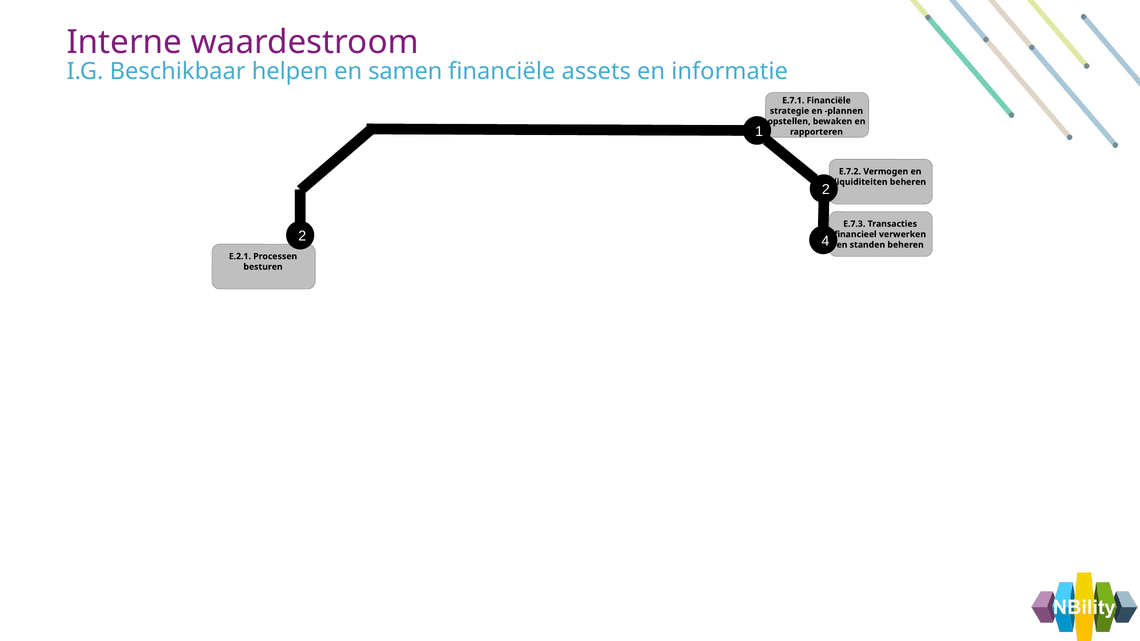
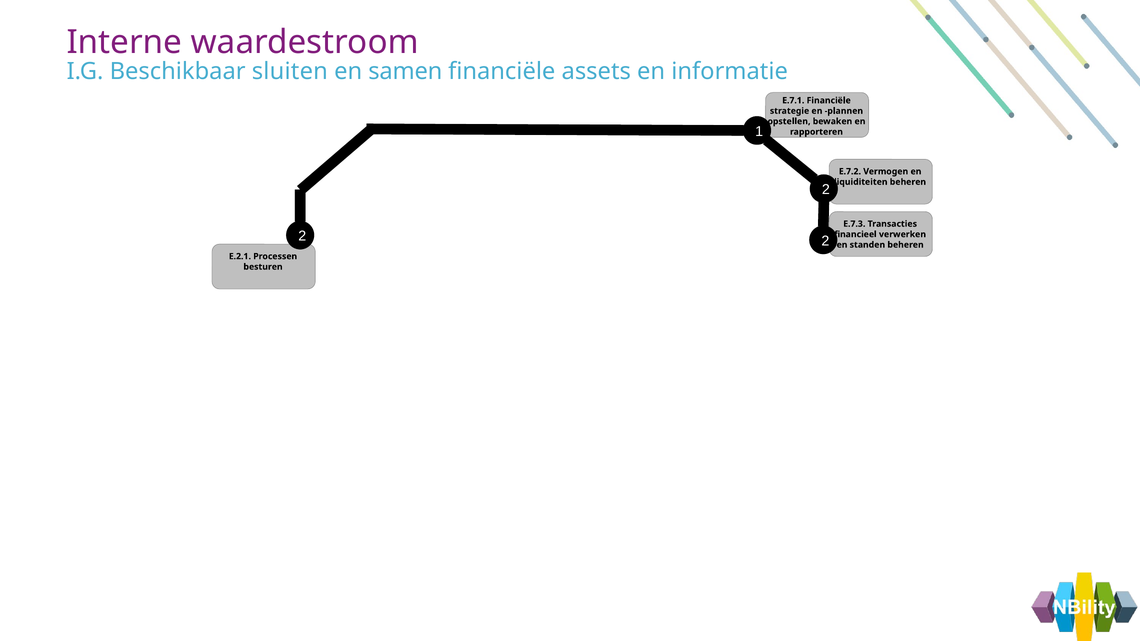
helpen: helpen -> sluiten (290, 71)
4: 4 -> 2 (825, 241)
